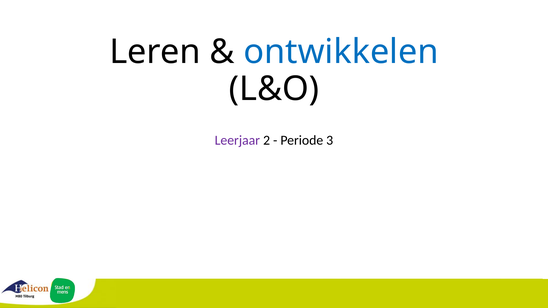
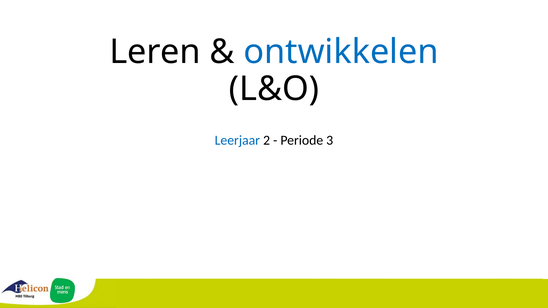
Leerjaar colour: purple -> blue (237, 141)
